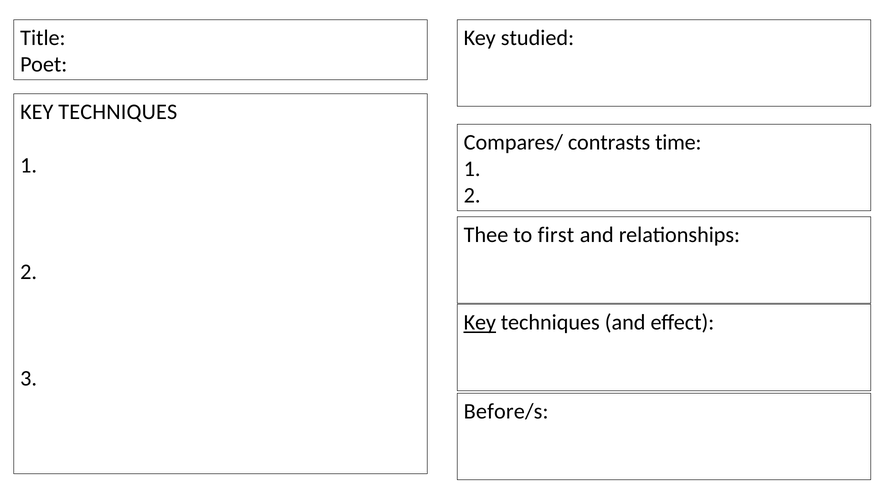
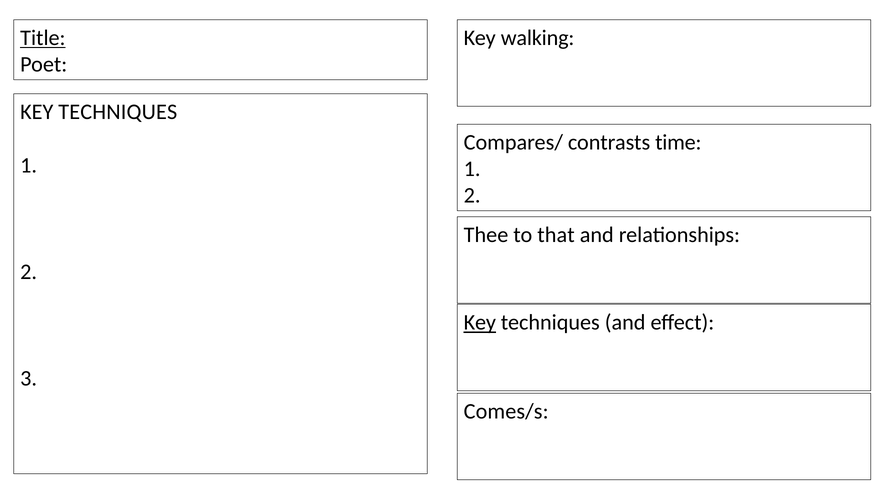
Title underline: none -> present (43, 38)
studied: studied -> walking (538, 38)
first: first -> that (556, 235)
Before/s: Before/s -> Comes/s (506, 411)
